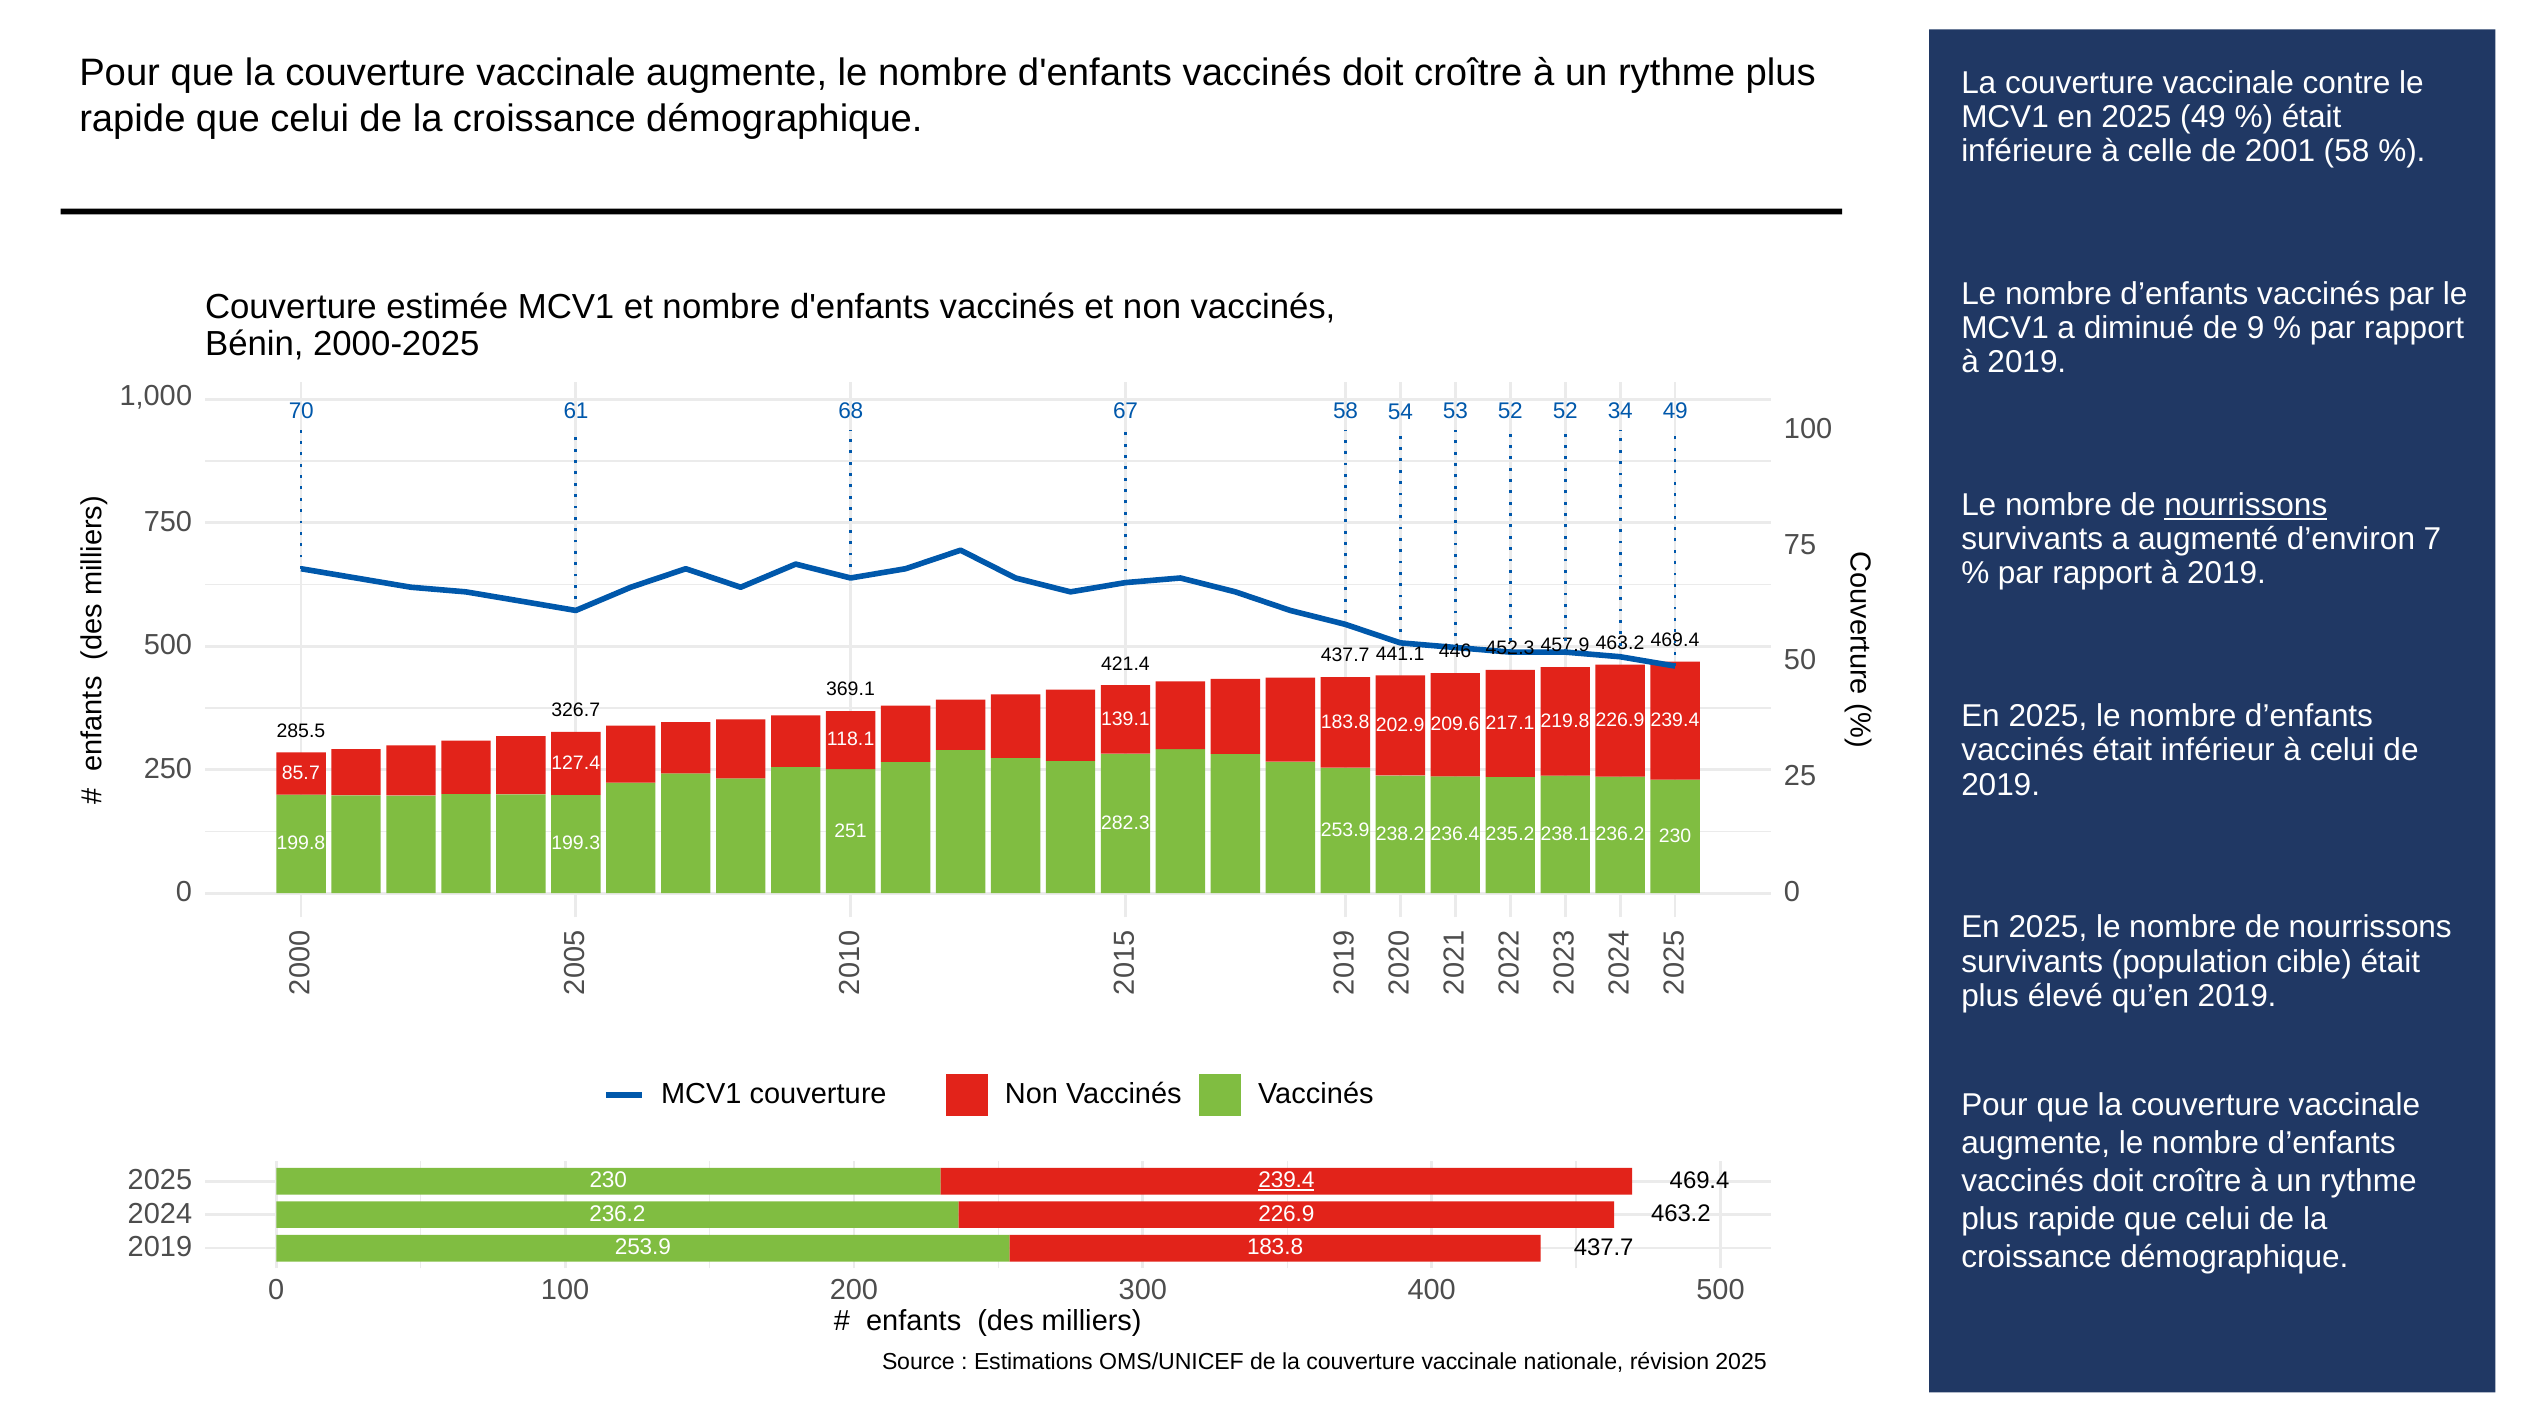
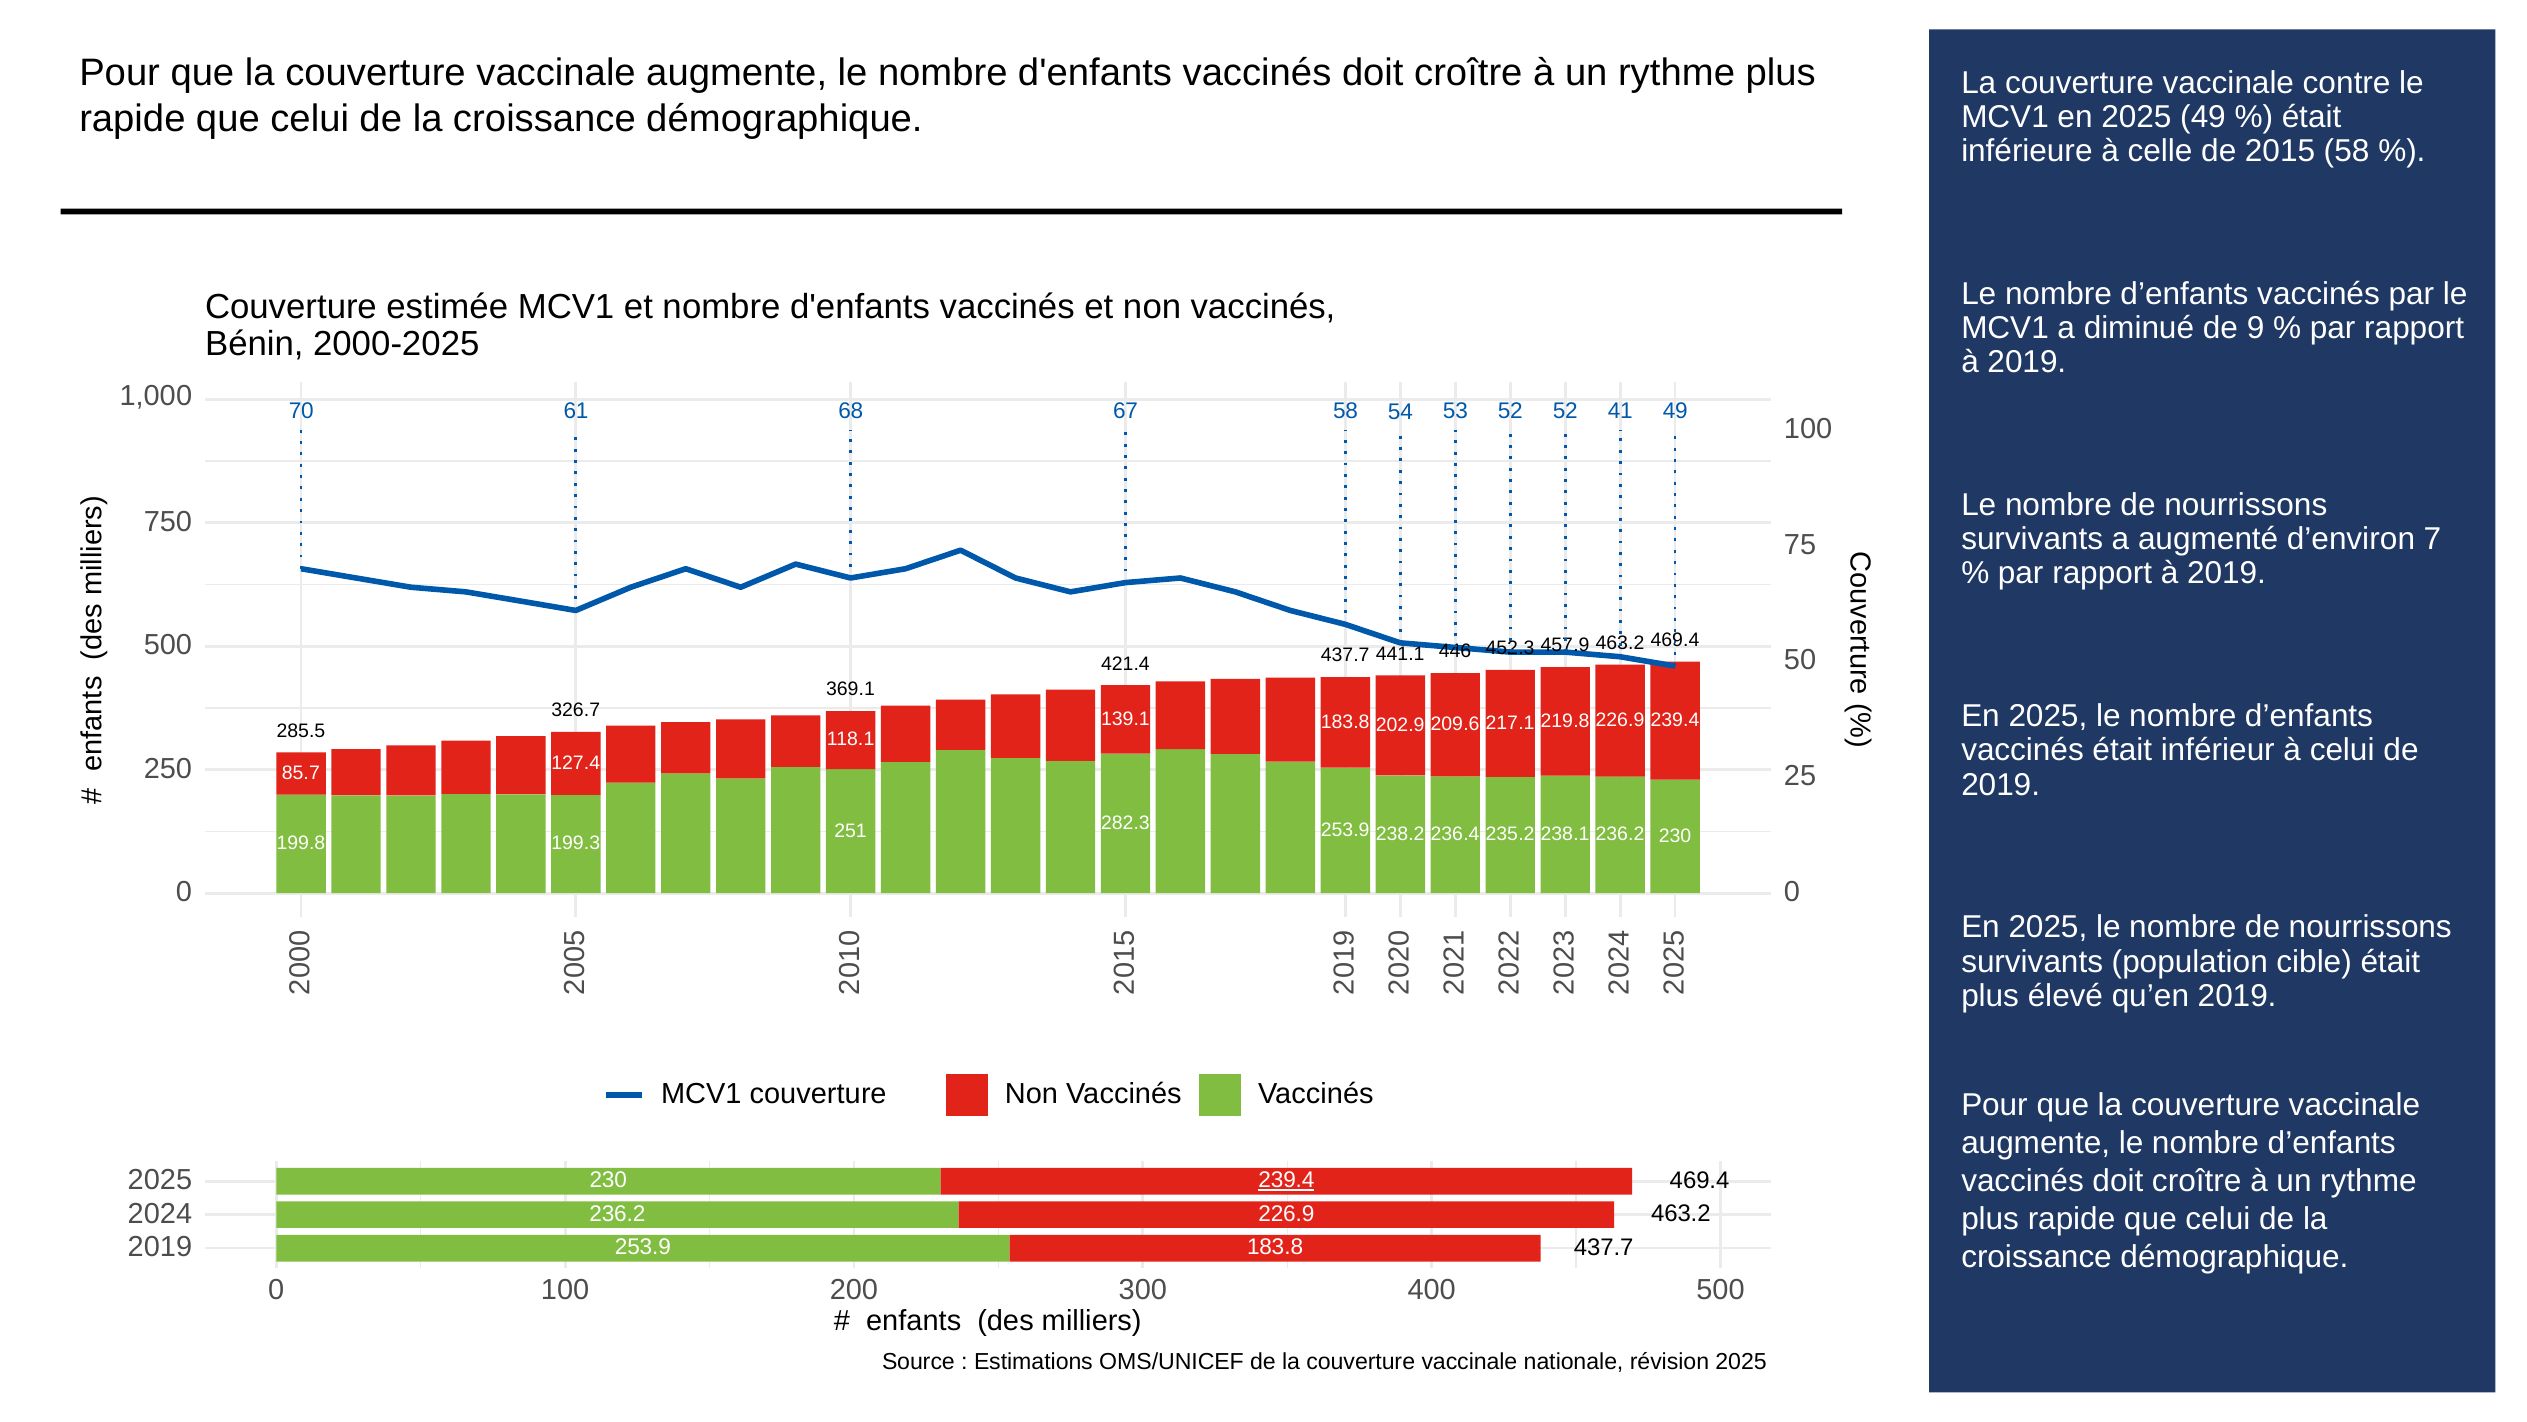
2001: 2001 -> 2015 (2280, 151)
34: 34 -> 41 (1620, 411)
nourrissons underline: present -> none (2246, 505)
